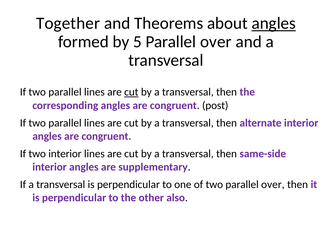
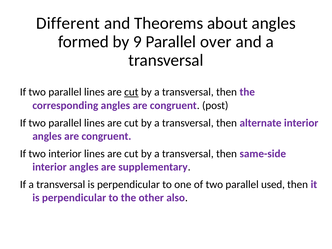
Together: Together -> Different (68, 23)
angles underline: present -> none (274, 23)
5: 5 -> 9 (137, 42)
two parallel over: over -> used (273, 185)
